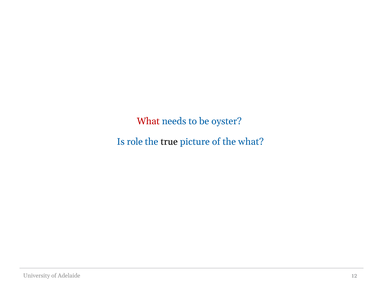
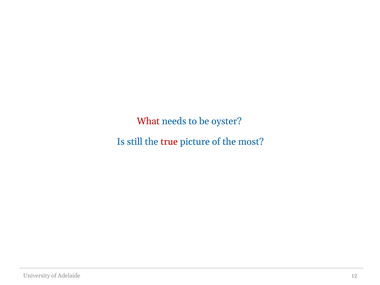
role: role -> still (135, 142)
true colour: black -> red (169, 142)
the what: what -> most (251, 142)
